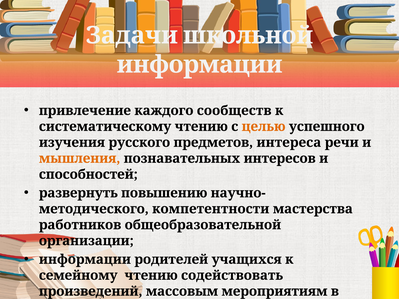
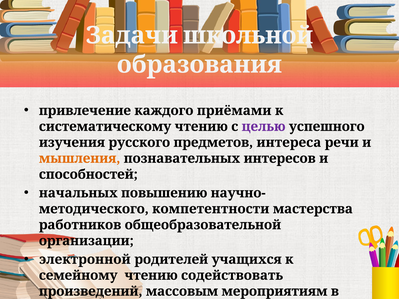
информации: информации -> образования (199, 65)
сообществ: сообществ -> приёмами (234, 111)
целью colour: orange -> purple (264, 127)
развернуть: развернуть -> начальных (78, 193)
информации: информации -> электронной (85, 260)
